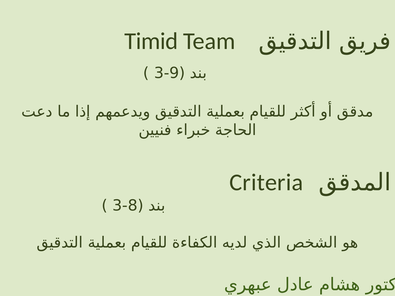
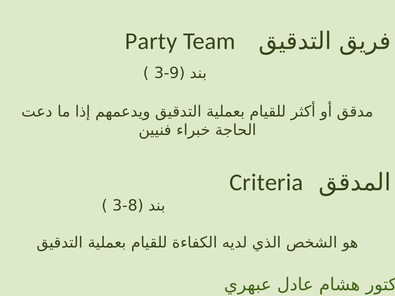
Timid: Timid -> Party (151, 41)
